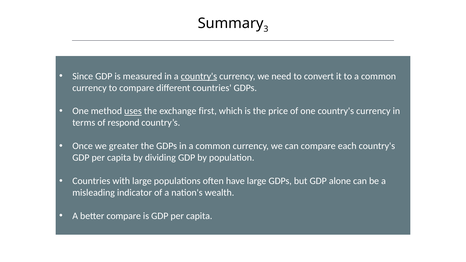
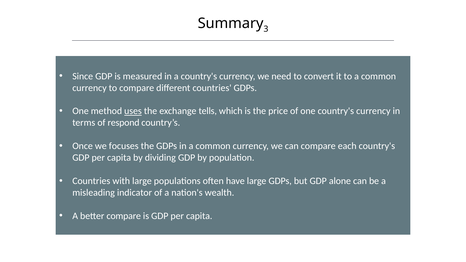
country's underline: present -> none (199, 76)
first: first -> tells (208, 111)
greater: greater -> focuses (124, 146)
